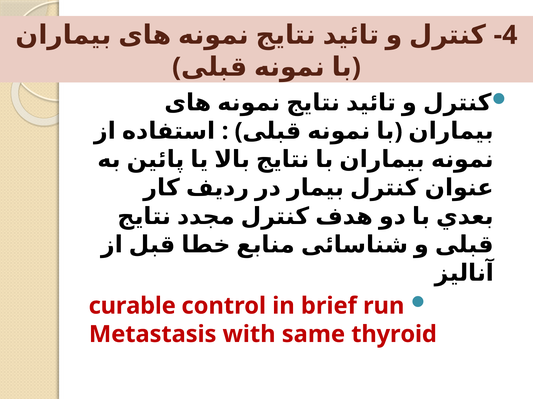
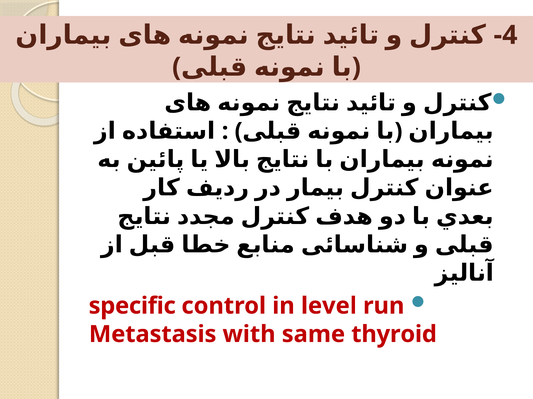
curable: curable -> specific (132, 306)
brief: brief -> level (329, 306)
